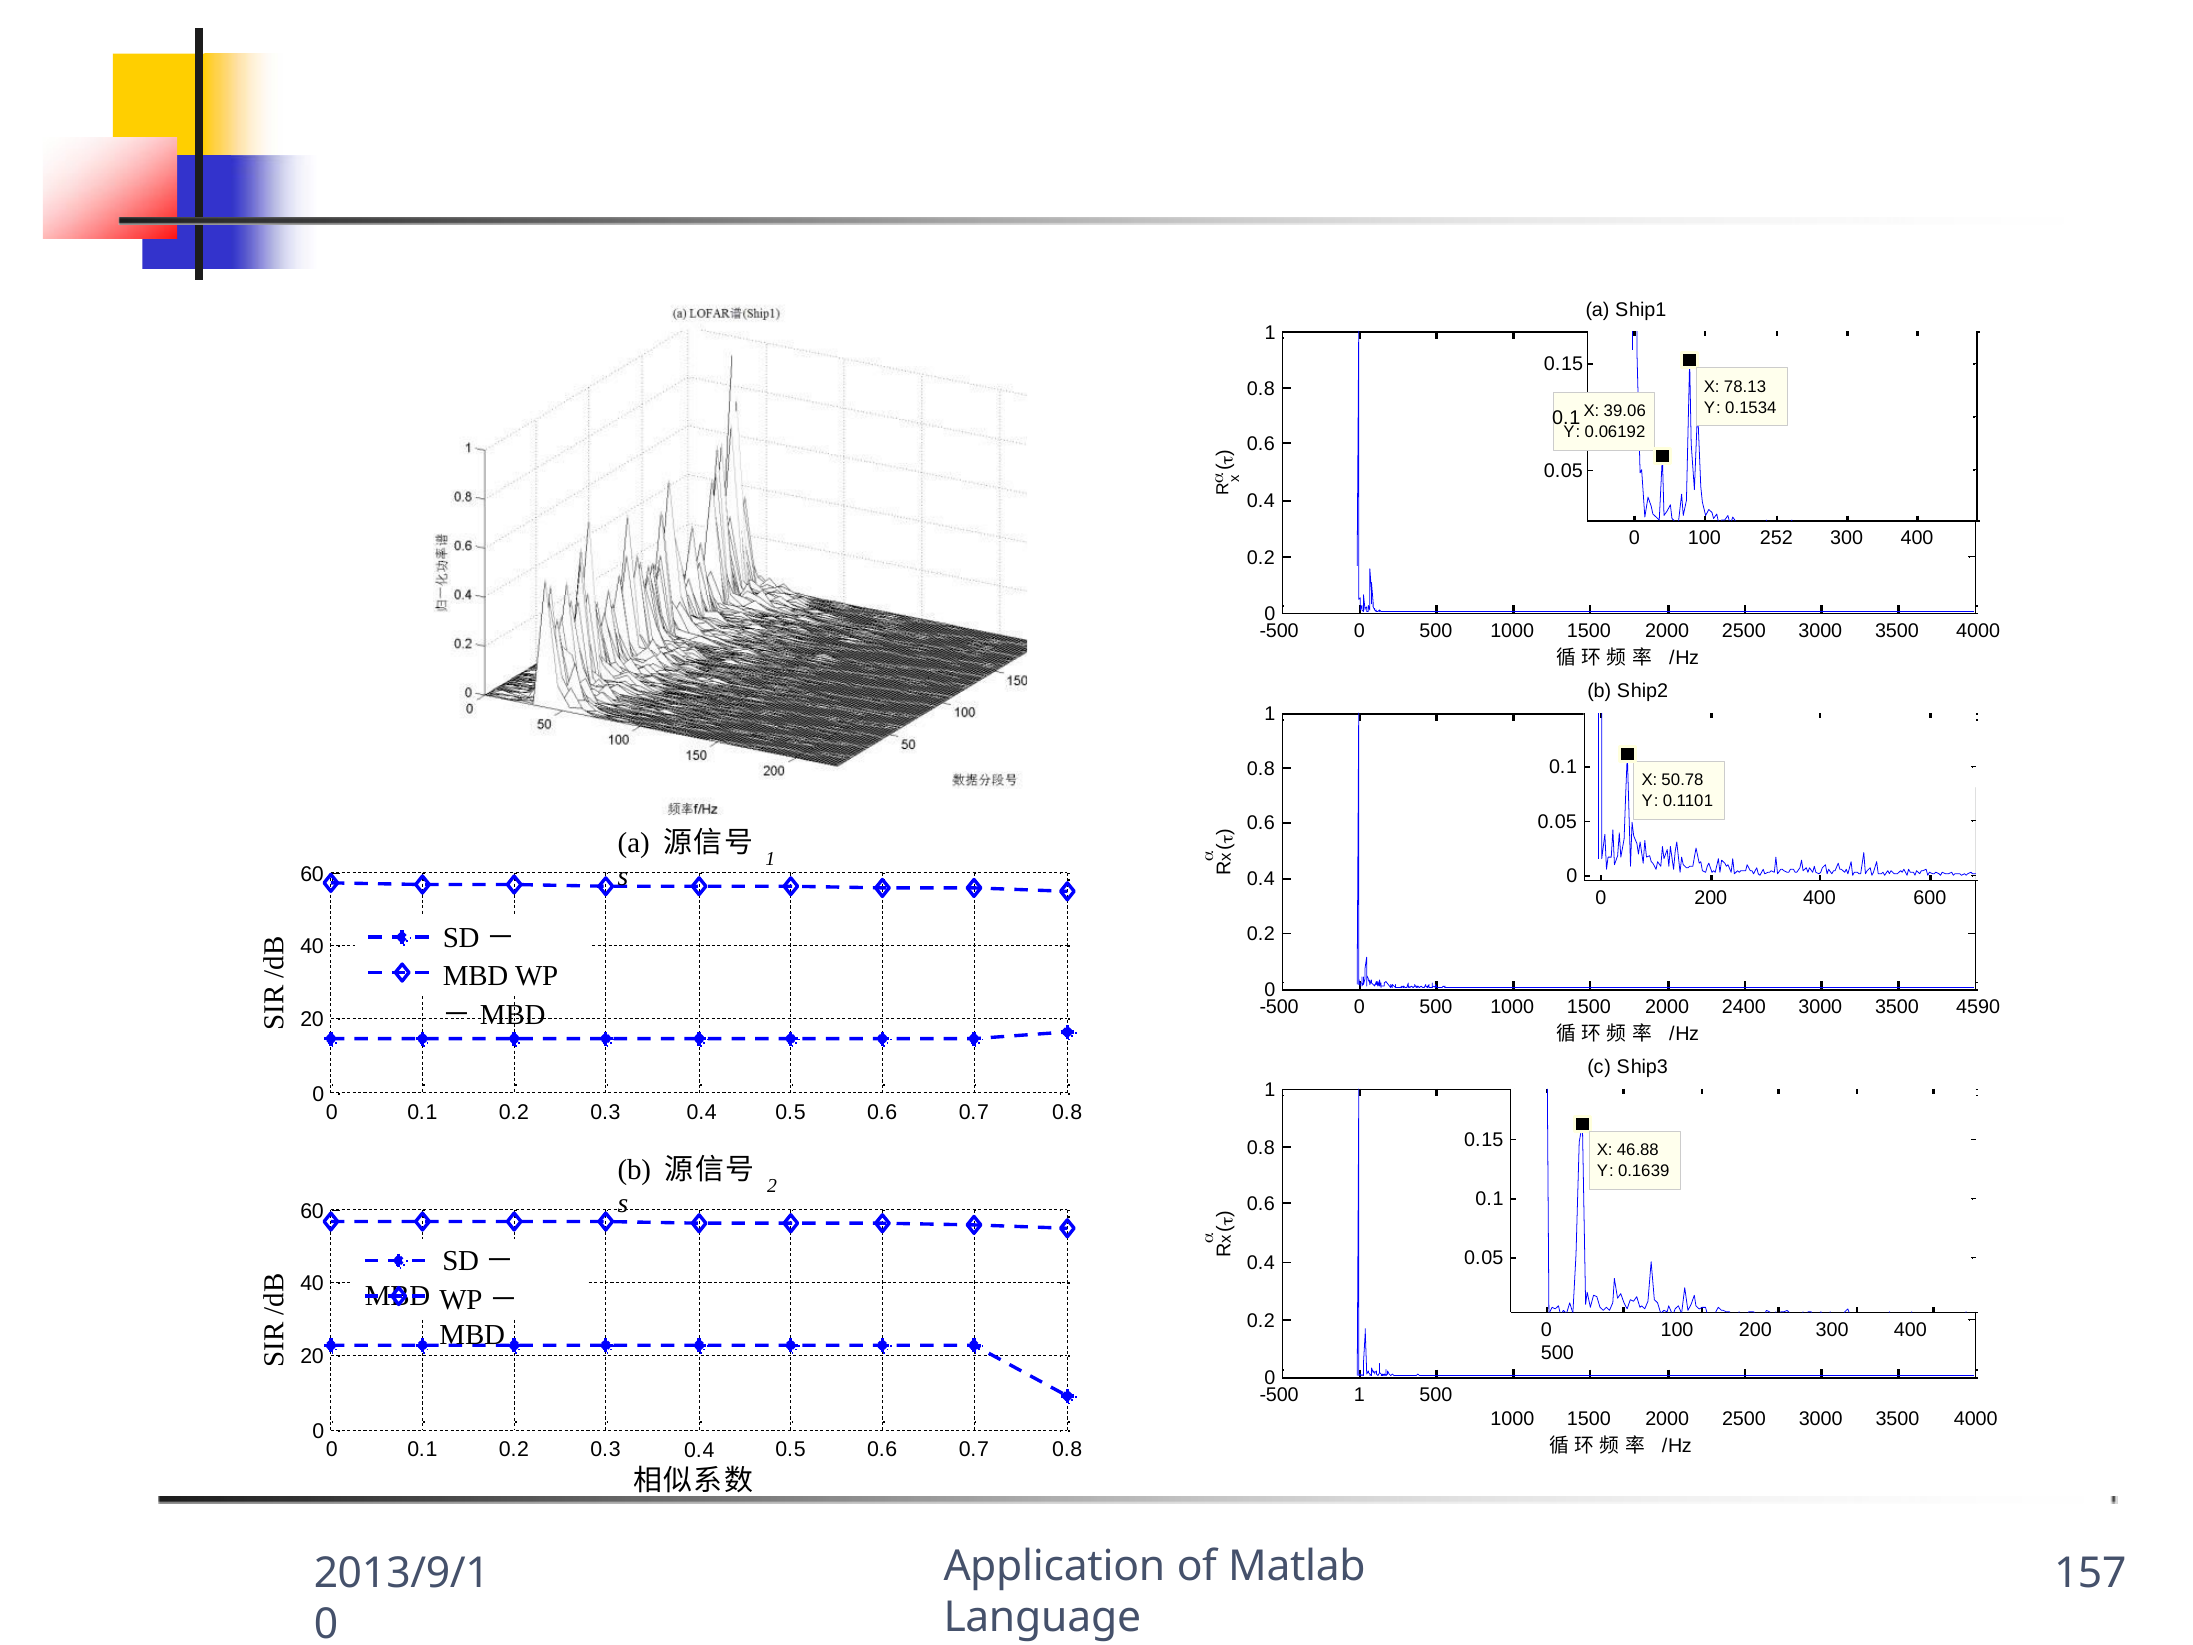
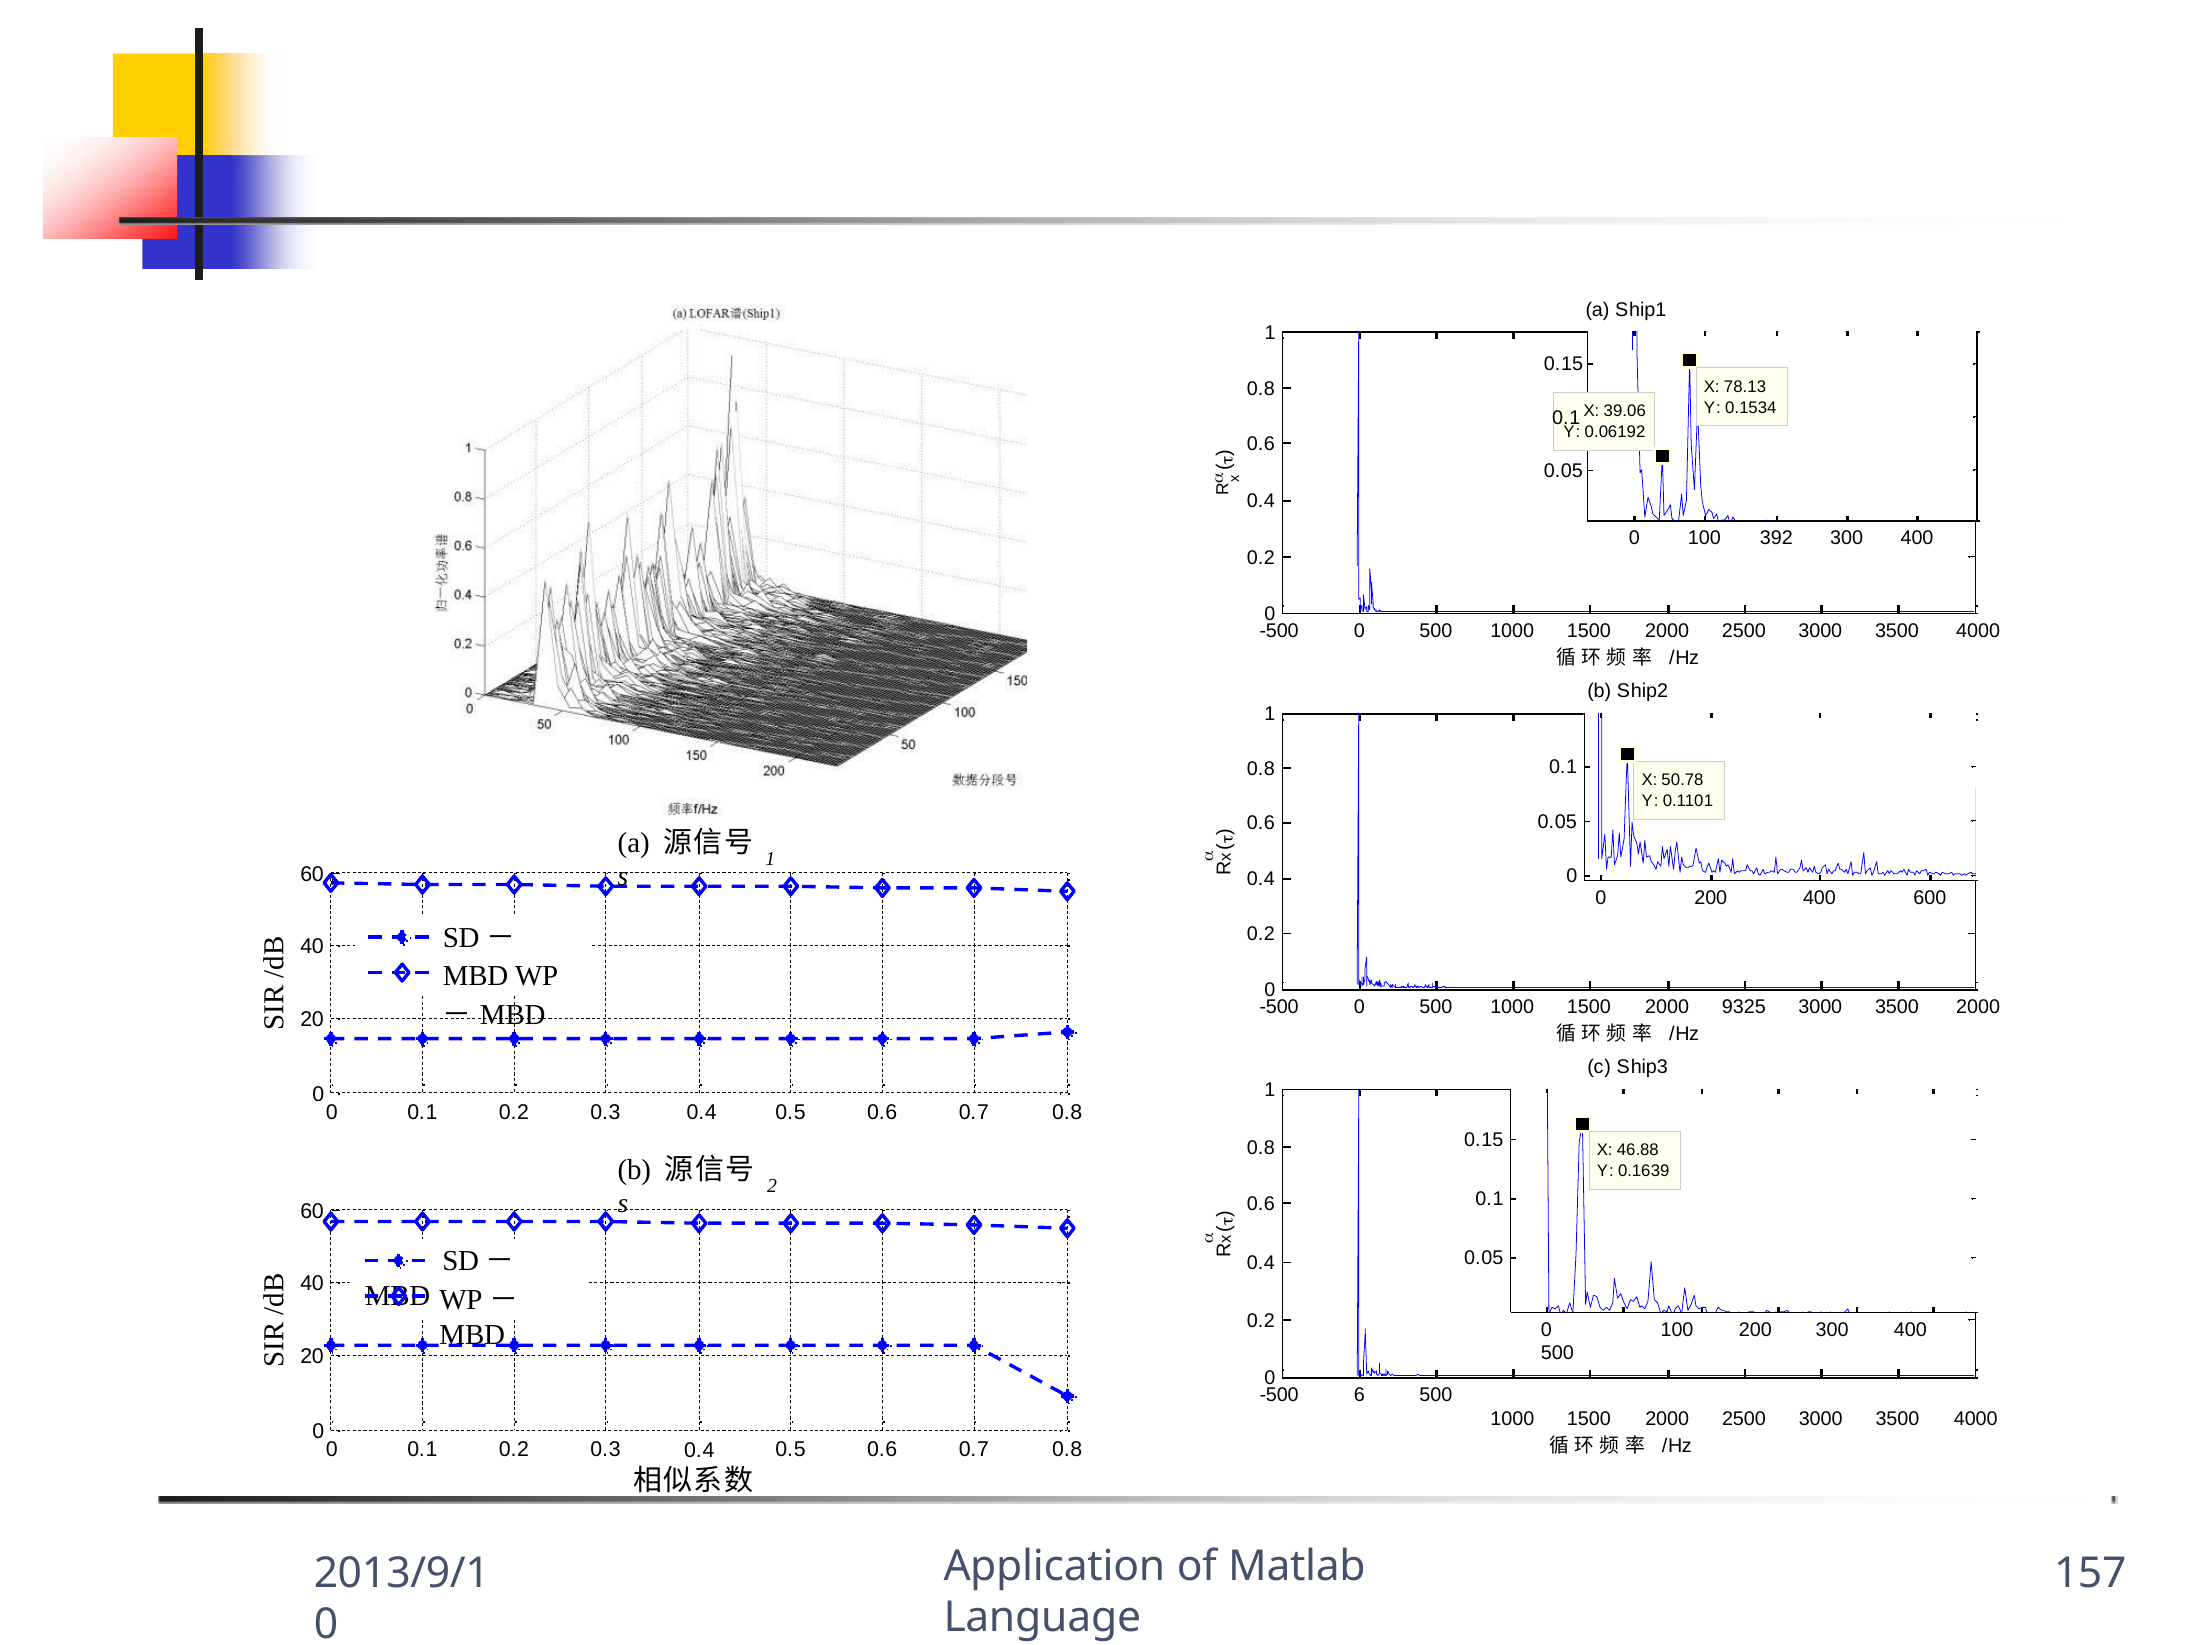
252: 252 -> 392 (1776, 538)
2400: 2400 -> 9325 (1744, 1007)
3500 4590: 4590 -> 2000 (1978, 1007)
-500 1: 1 -> 6 (1359, 1395)
